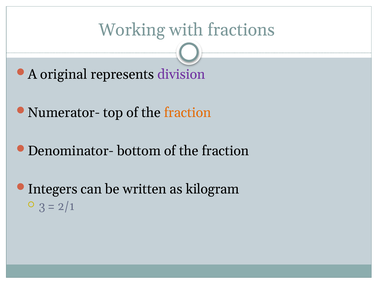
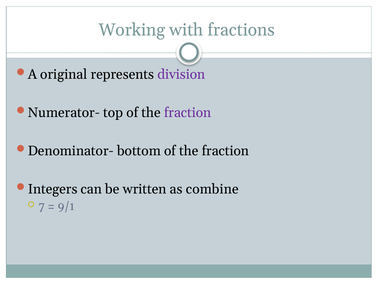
fraction colour: orange -> purple (188, 112)
kilogram: kilogram -> combine (212, 189)
3: 3 -> 7 (42, 206)
2/1: 2/1 -> 9/1 (66, 206)
